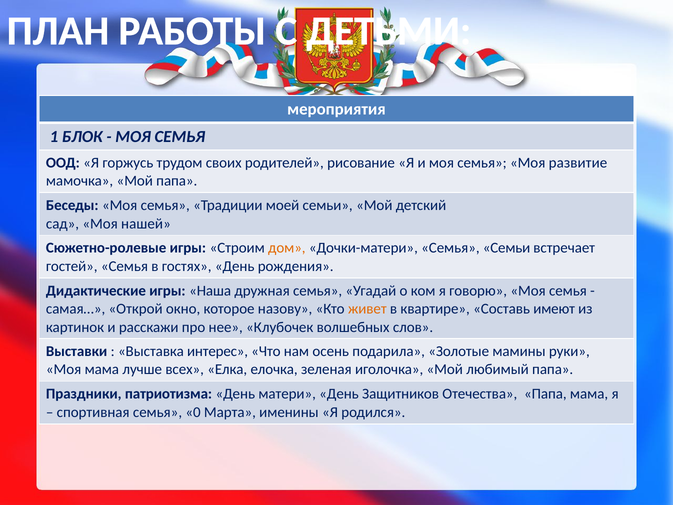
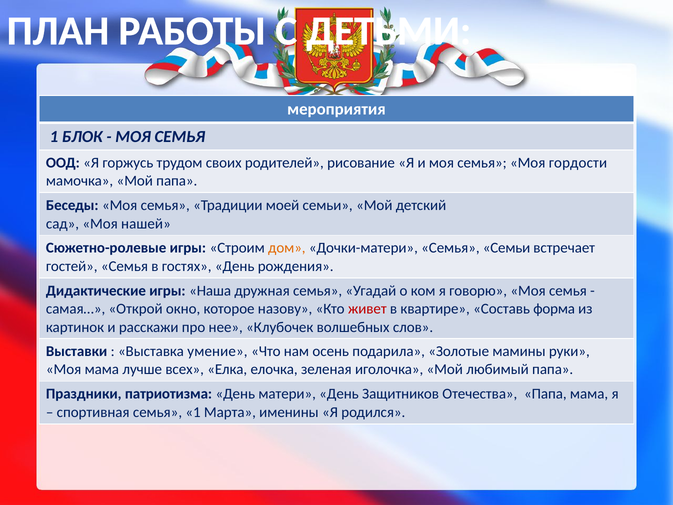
развитие: развитие -> гордости (578, 163)
живет colour: orange -> red (367, 309)
имеют: имеют -> форма (554, 309)
интерес: интерес -> умение (217, 351)
семья 0: 0 -> 1 (193, 412)
